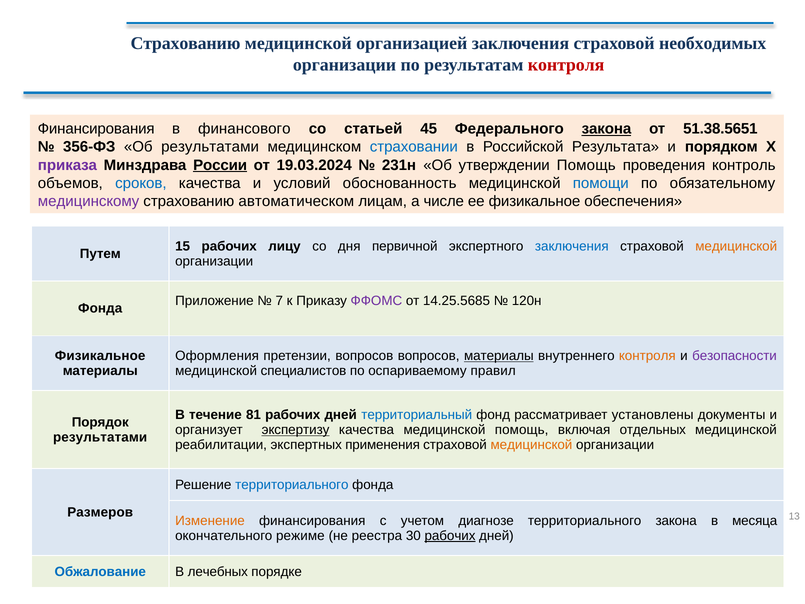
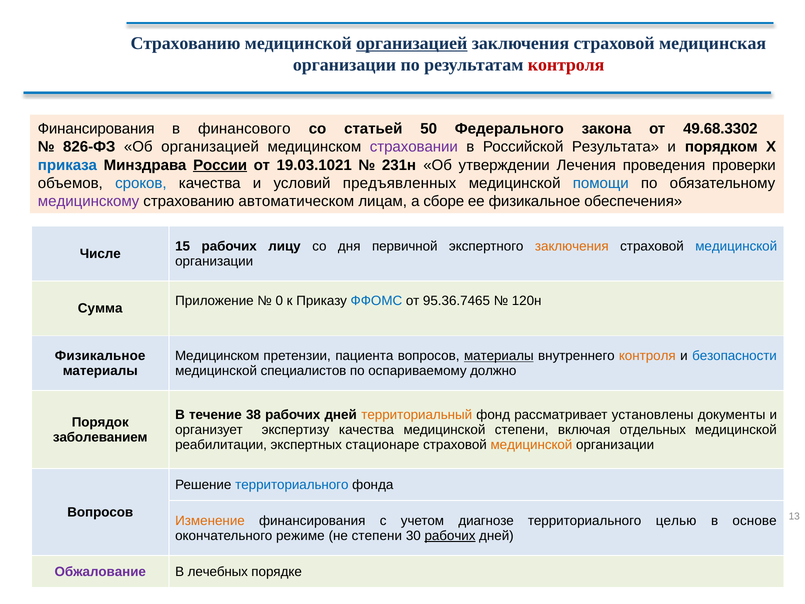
организацией underline: none -> present (412, 43)
необходимых: необходимых -> медицинская (713, 43)
45: 45 -> 50 (429, 129)
закона underline: present -> none (606, 129)
51.38.5651: 51.38.5651 -> 49.68.3302 (720, 129)
356-ФЗ: 356-ФЗ -> 826-ФЗ (89, 147)
Об результатами: результатами -> организацией (210, 147)
страховании colour: blue -> purple (414, 147)
приказа colour: purple -> blue (67, 165)
19.03.2024: 19.03.2024 -> 19.03.1021 (314, 165)
утверждении Помощь: Помощь -> Лечения (586, 165)
контроль: контроль -> проверки (744, 165)
обоснованность: обоснованность -> предъявленных (400, 183)
числе: числе -> сборе (444, 201)
заключения colour: blue -> orange (572, 246)
медицинской colour: orange -> blue (736, 246)
Путем: Путем -> Числе (100, 254)
7: 7 -> 0 (279, 301)
ФФОМС colour: purple -> blue (376, 301)
14.25.5685: 14.25.5685 -> 95.36.7465 (456, 301)
Фонда: Фонда -> Сумма (100, 308)
Оформления: Оформления -> Медицинском (217, 356)
претензии вопросов: вопросов -> пациента (364, 356)
безопасности colour: purple -> blue (734, 356)
правил: правил -> должно (493, 371)
81: 81 -> 38 (253, 415)
территориальный colour: blue -> orange (417, 415)
экспертизу underline: present -> none (296, 430)
медицинской помощь: помощь -> степени (522, 430)
результатами: результатами -> заболеванием (100, 437)
применения: применения -> стационаре (382, 445)
Размеров: Размеров -> Вопросов (100, 512)
территориального закона: закона -> целью (676, 521)
месяца: месяца -> основе (755, 521)
не реестра: реестра -> степени (377, 536)
Обжалование colour: blue -> purple (100, 571)
